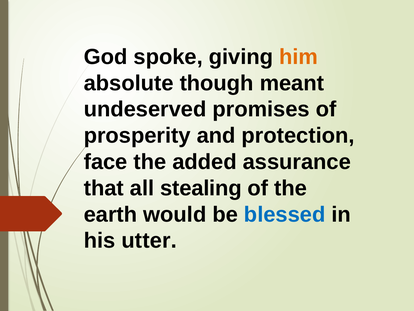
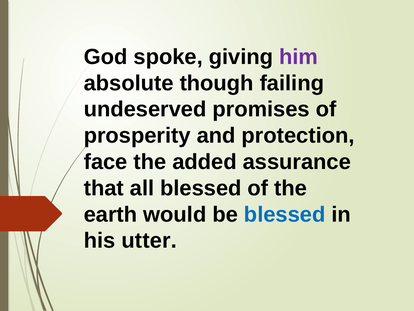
him colour: orange -> purple (299, 57)
meant: meant -> failing (292, 83)
all stealing: stealing -> blessed (201, 188)
